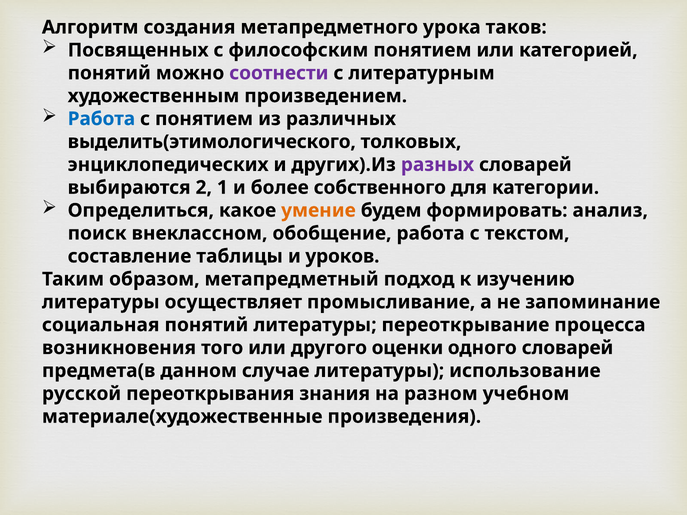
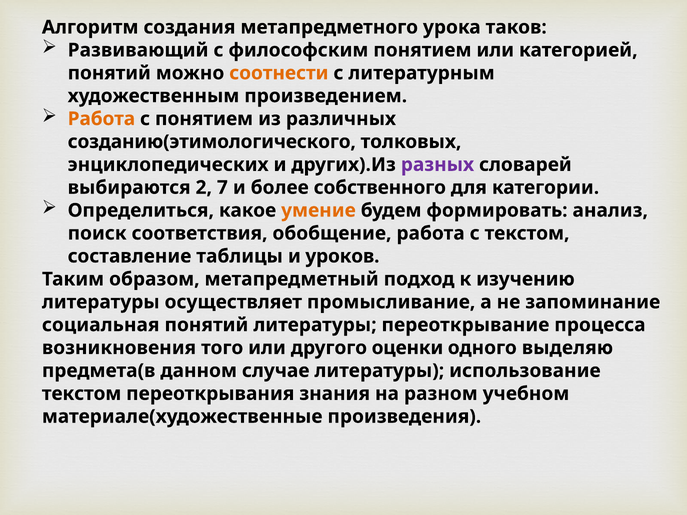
Посвященных: Посвященных -> Развивающий (138, 50)
соотнести colour: purple -> orange (279, 73)
Работа colour: blue -> orange (101, 119)
выделить(этимологического: выделить(этимологического -> созданию(этимологического (212, 142)
1: 1 -> 7 (222, 188)
внеклассном: внеклассном -> соответствия (200, 233)
одного словарей: словарей -> выделяю (567, 348)
русской: русской -> текстом (82, 394)
